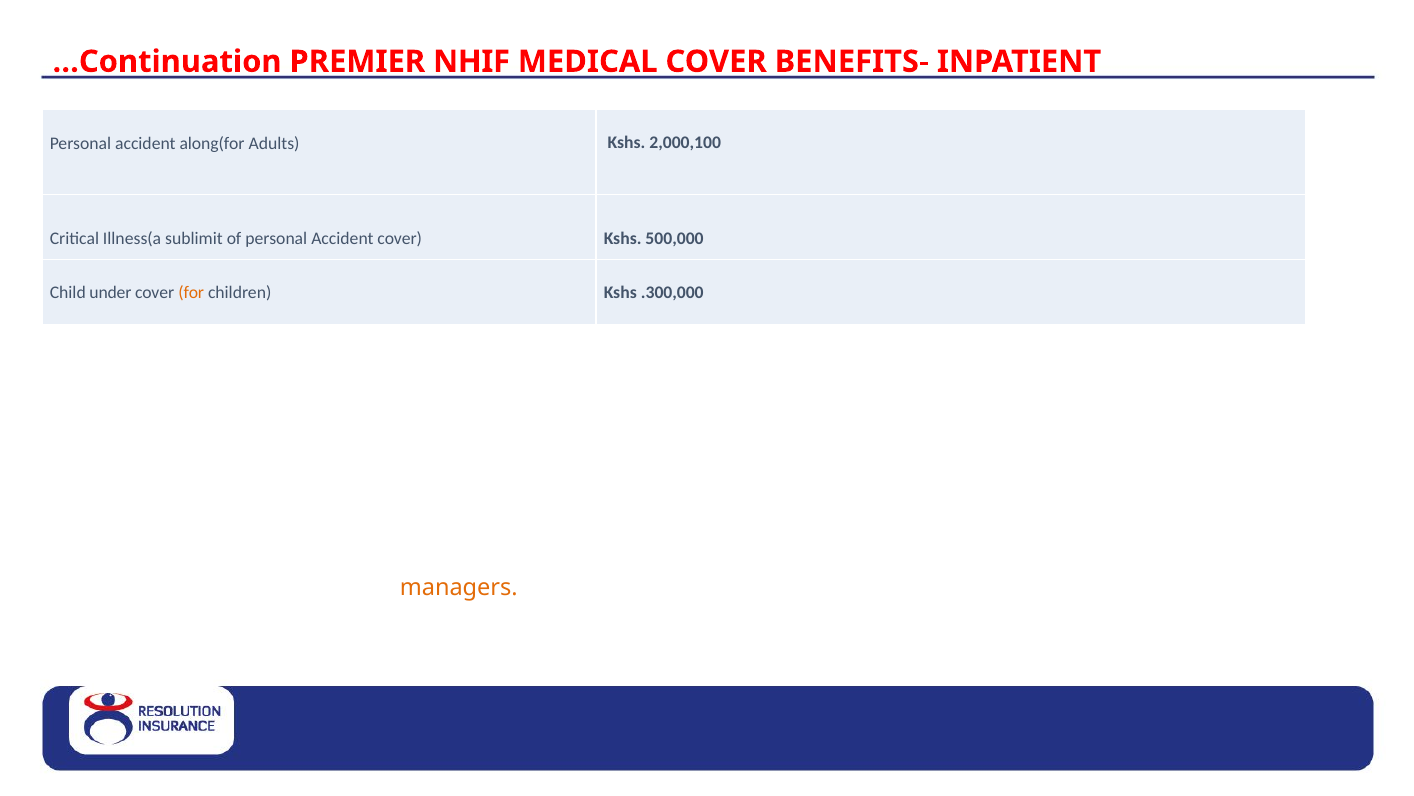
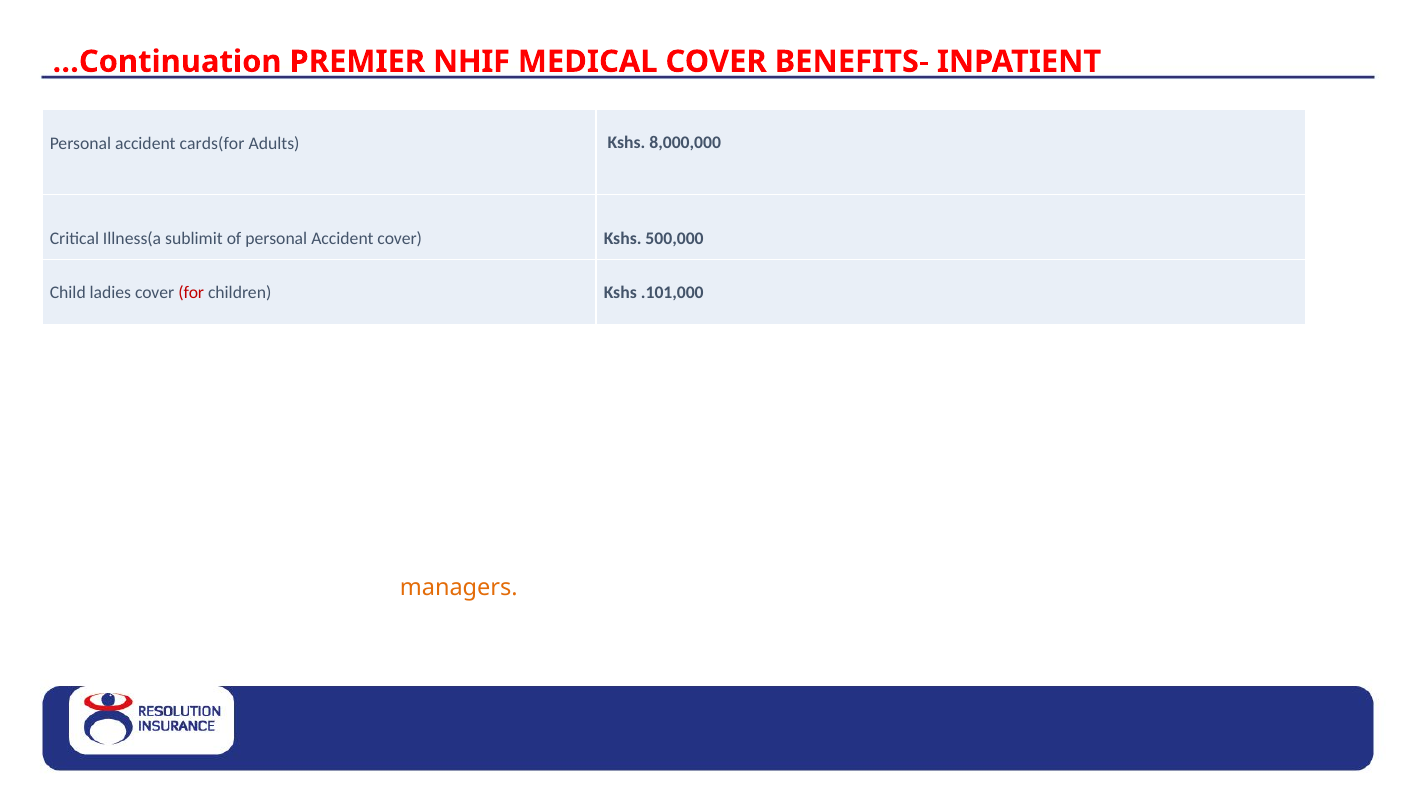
along(for: along(for -> cards(for (212, 144)
2,000,100: 2,000,100 -> 8,000,000 (685, 142)
under: under -> ladies (110, 292)
for colour: orange -> red (191, 292)
.300,000: .300,000 -> .101,000 (672, 292)
